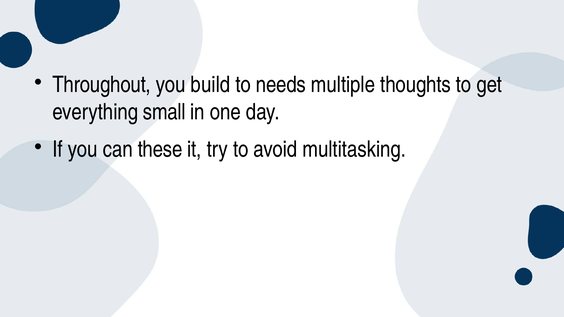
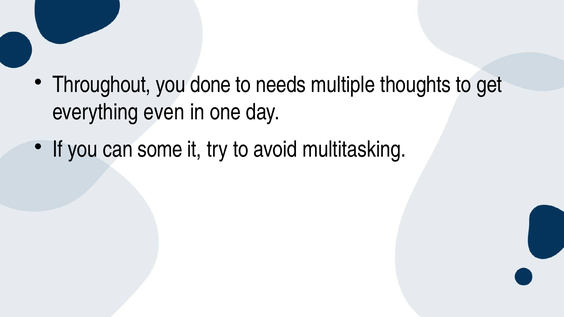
build: build -> done (211, 85)
small: small -> even (164, 112)
these: these -> some (160, 149)
